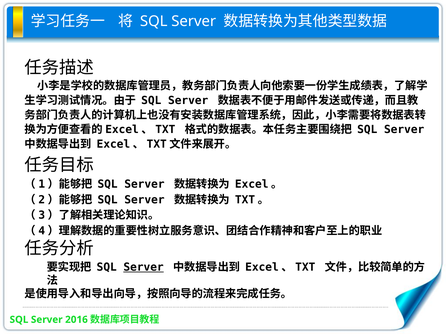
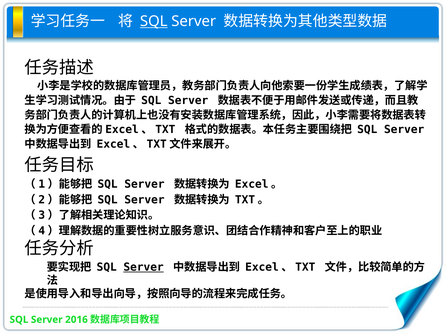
SQL underline: none -> present (154, 21)
